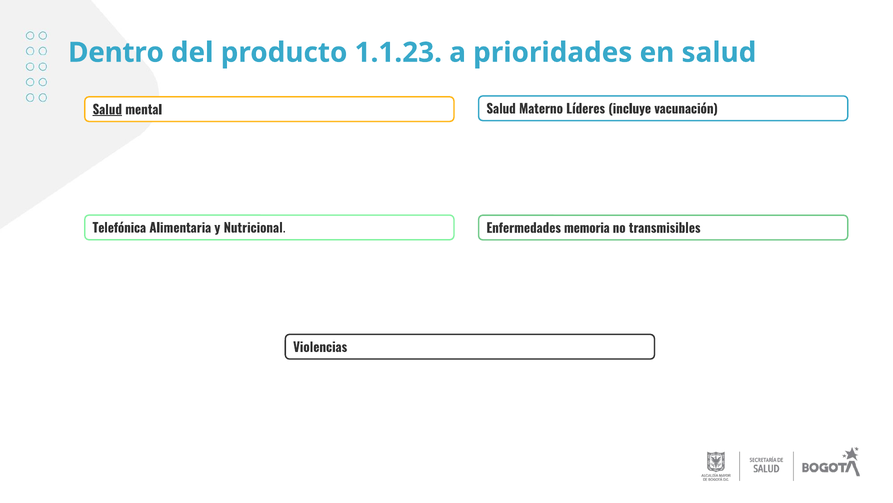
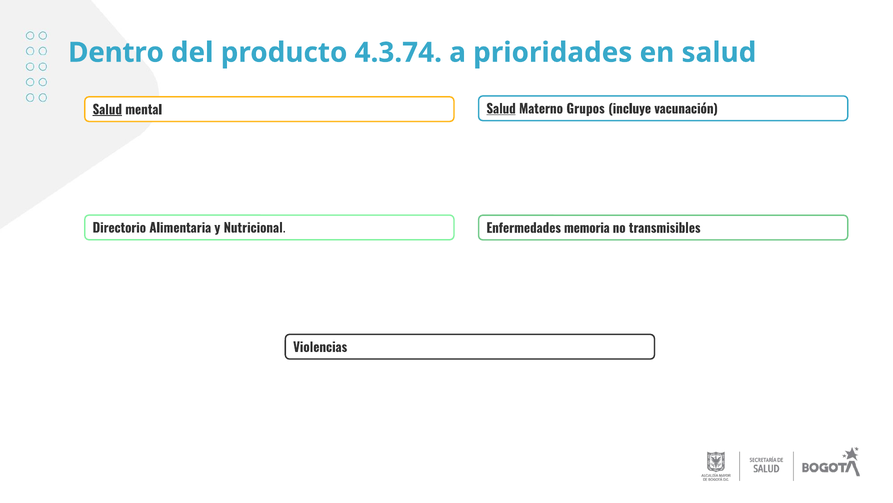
1.1.23: 1.1.23 -> 4.3.74 (398, 52)
Salud underline: none -> present (501, 109)
Líderes: Líderes -> Grupos (586, 109)
Telefónica: Telefónica -> Directorio (119, 228)
